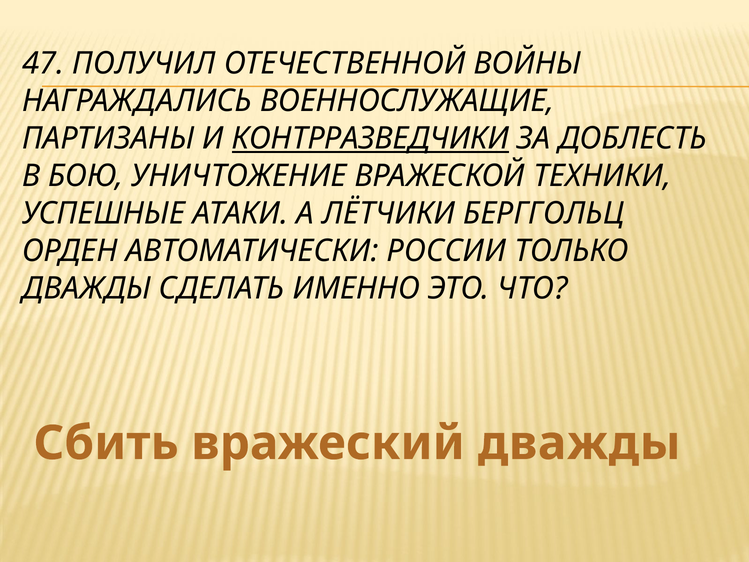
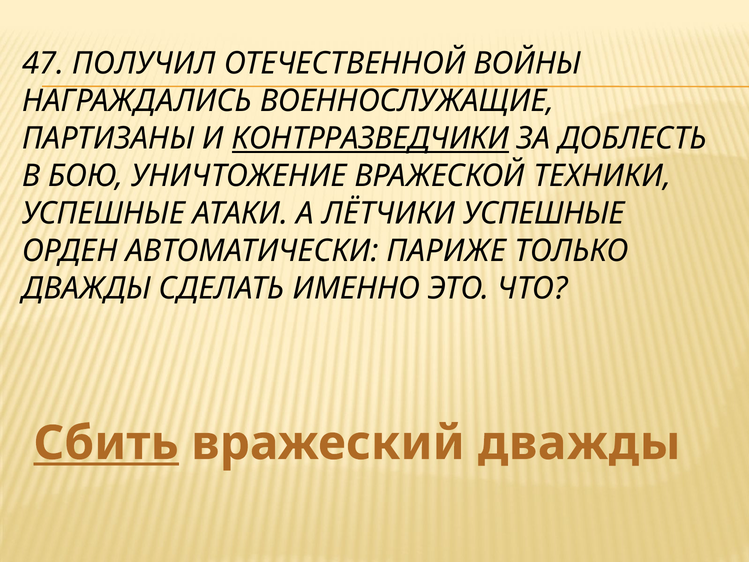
ЛЁТЧИКИ БЕРГГОЛЬЦ: БЕРГГОЛЬЦ -> УСПЕШНЫЕ (544, 213)
РОССИИ: РОССИИ -> ПАРИЖЕ (446, 251)
Сбить underline: none -> present (106, 443)
